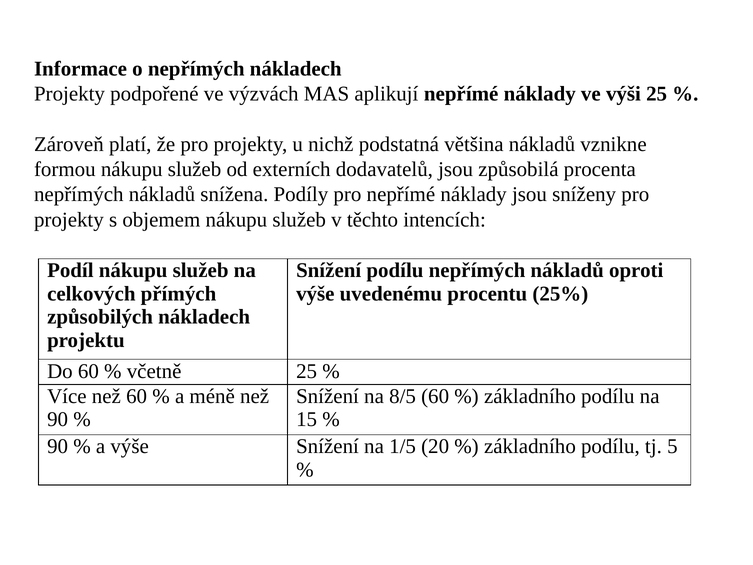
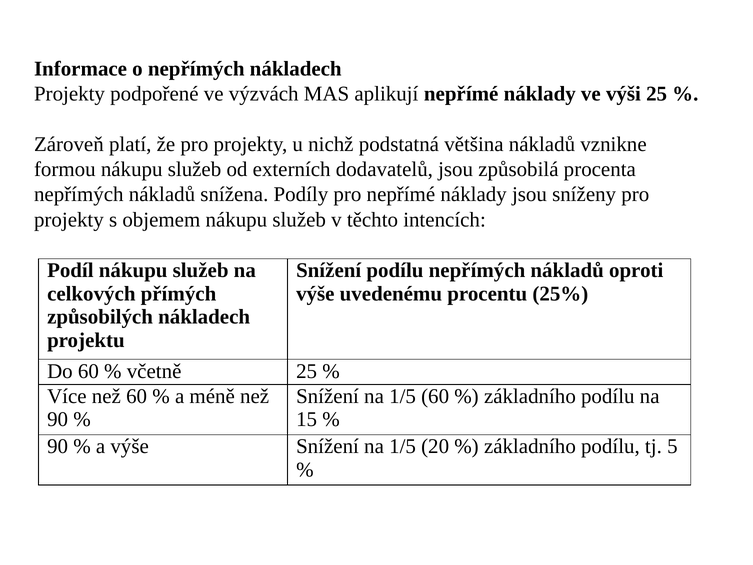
8/5: 8/5 -> 1/5 (403, 396)
